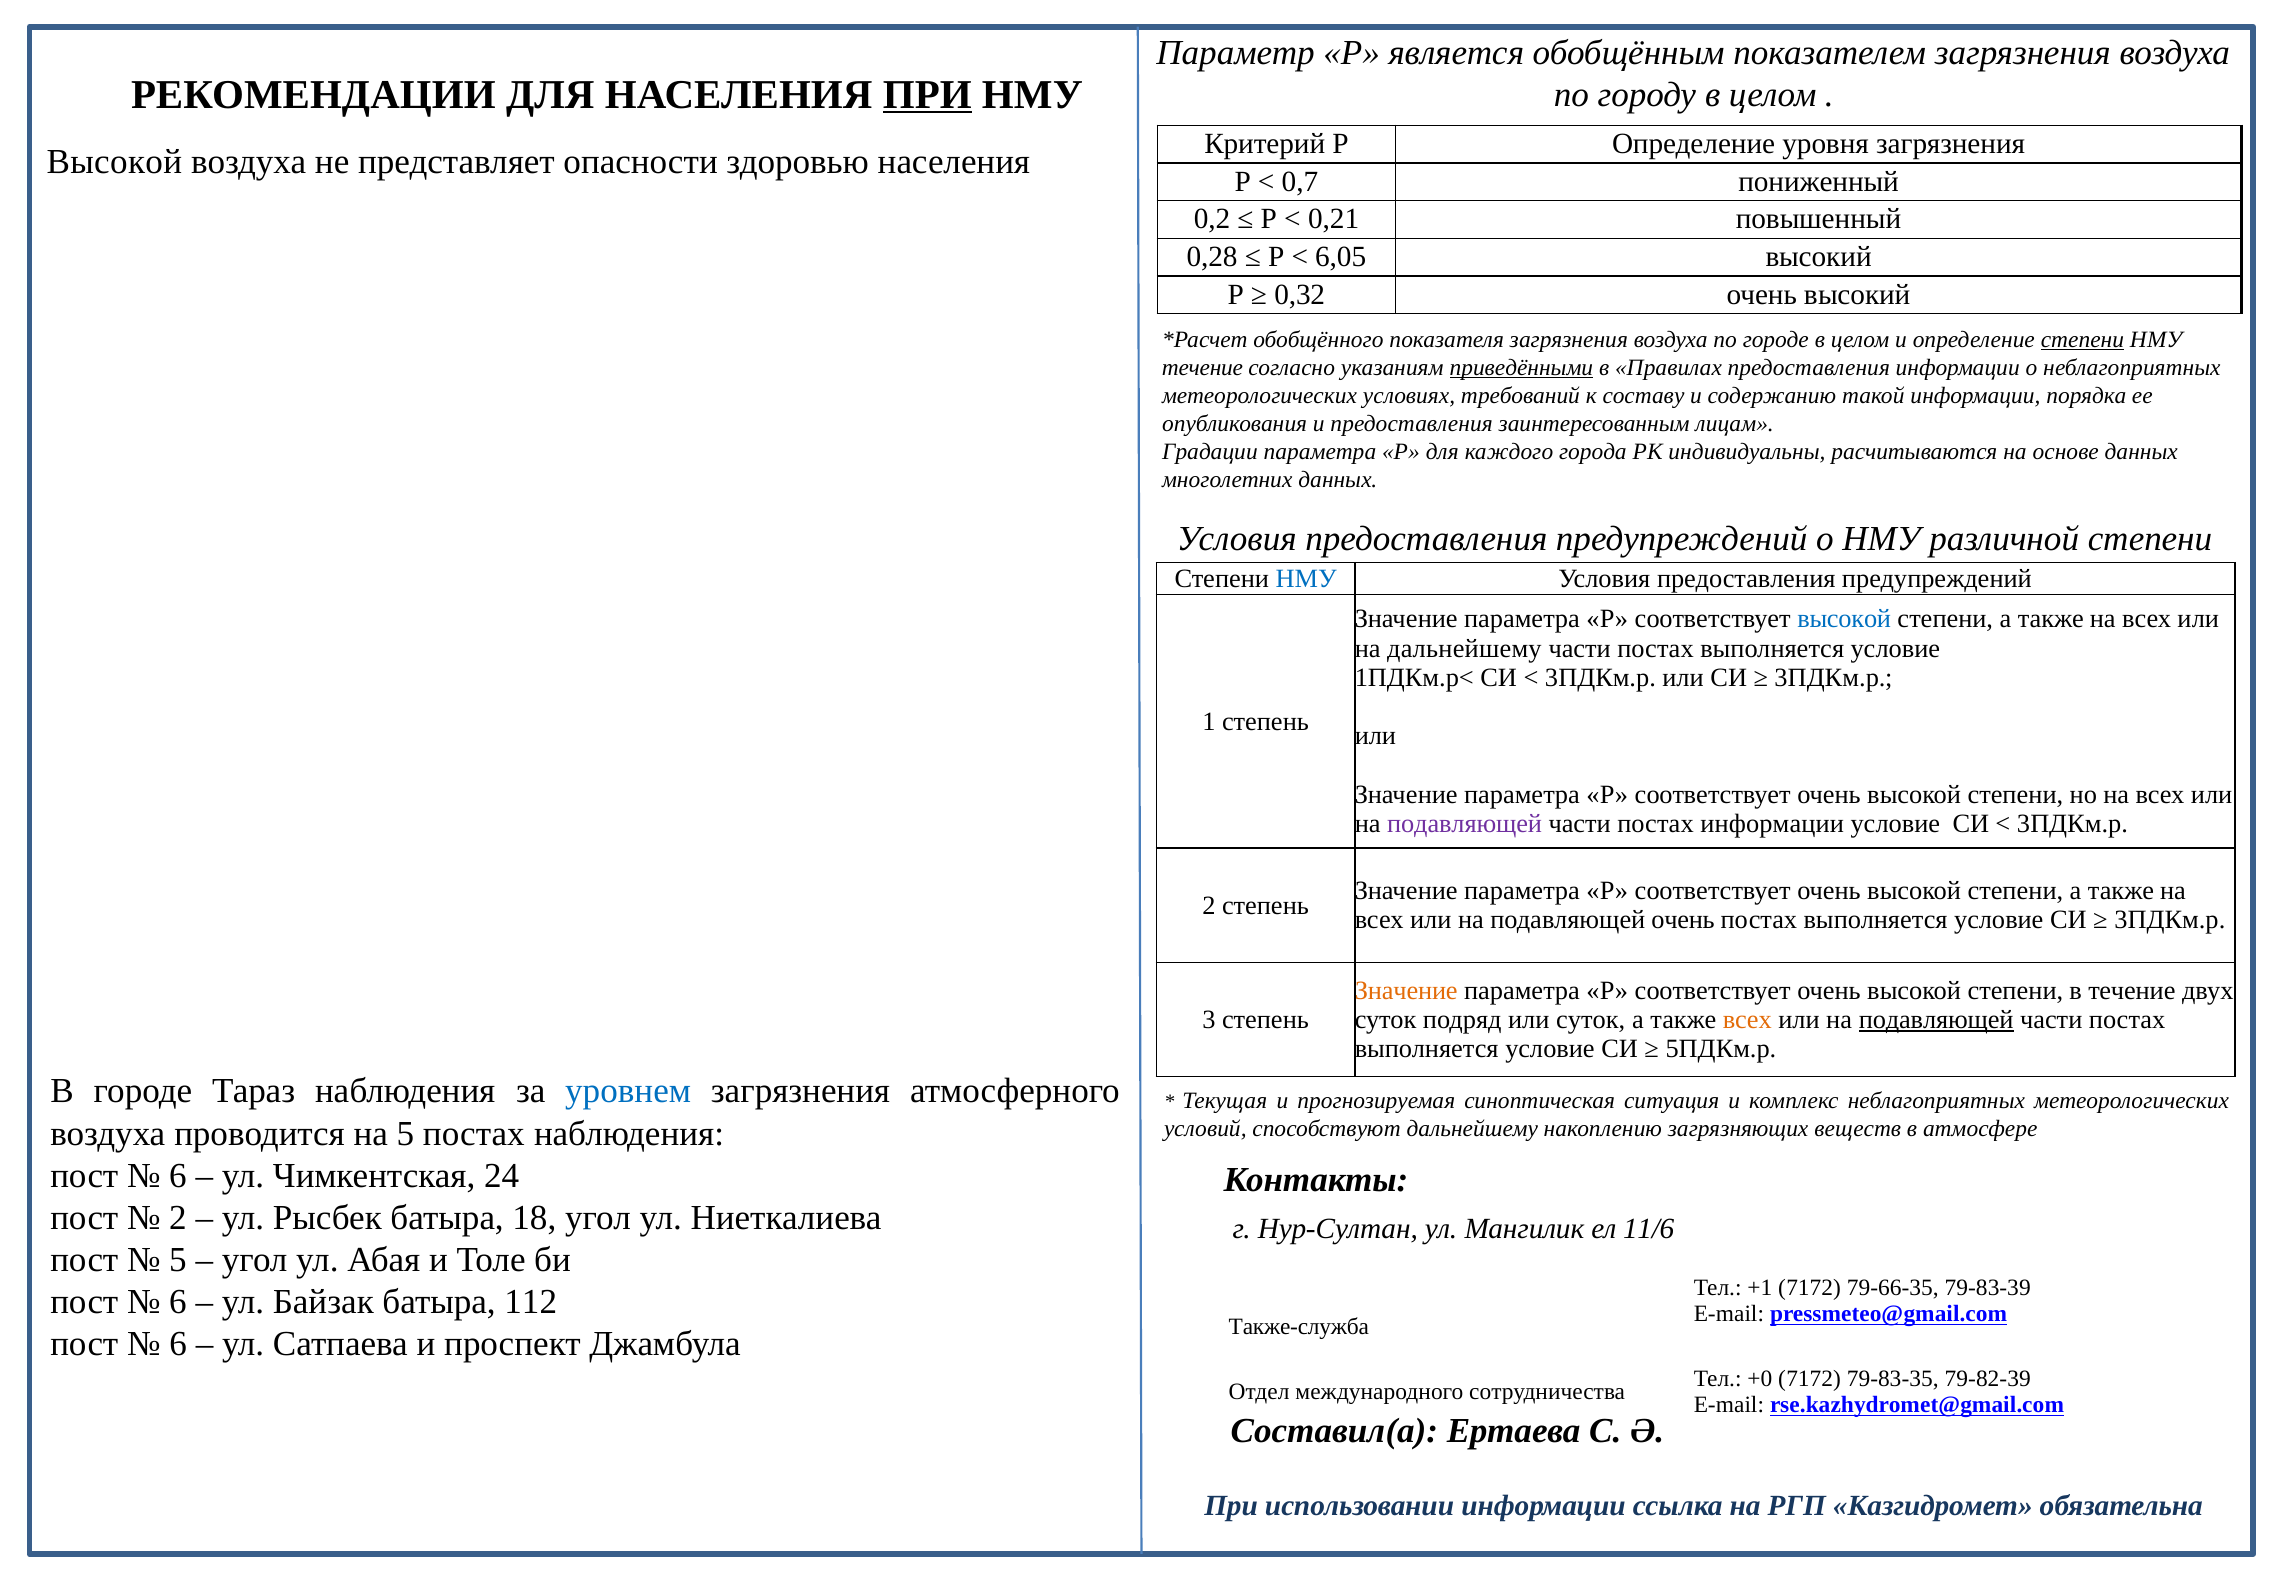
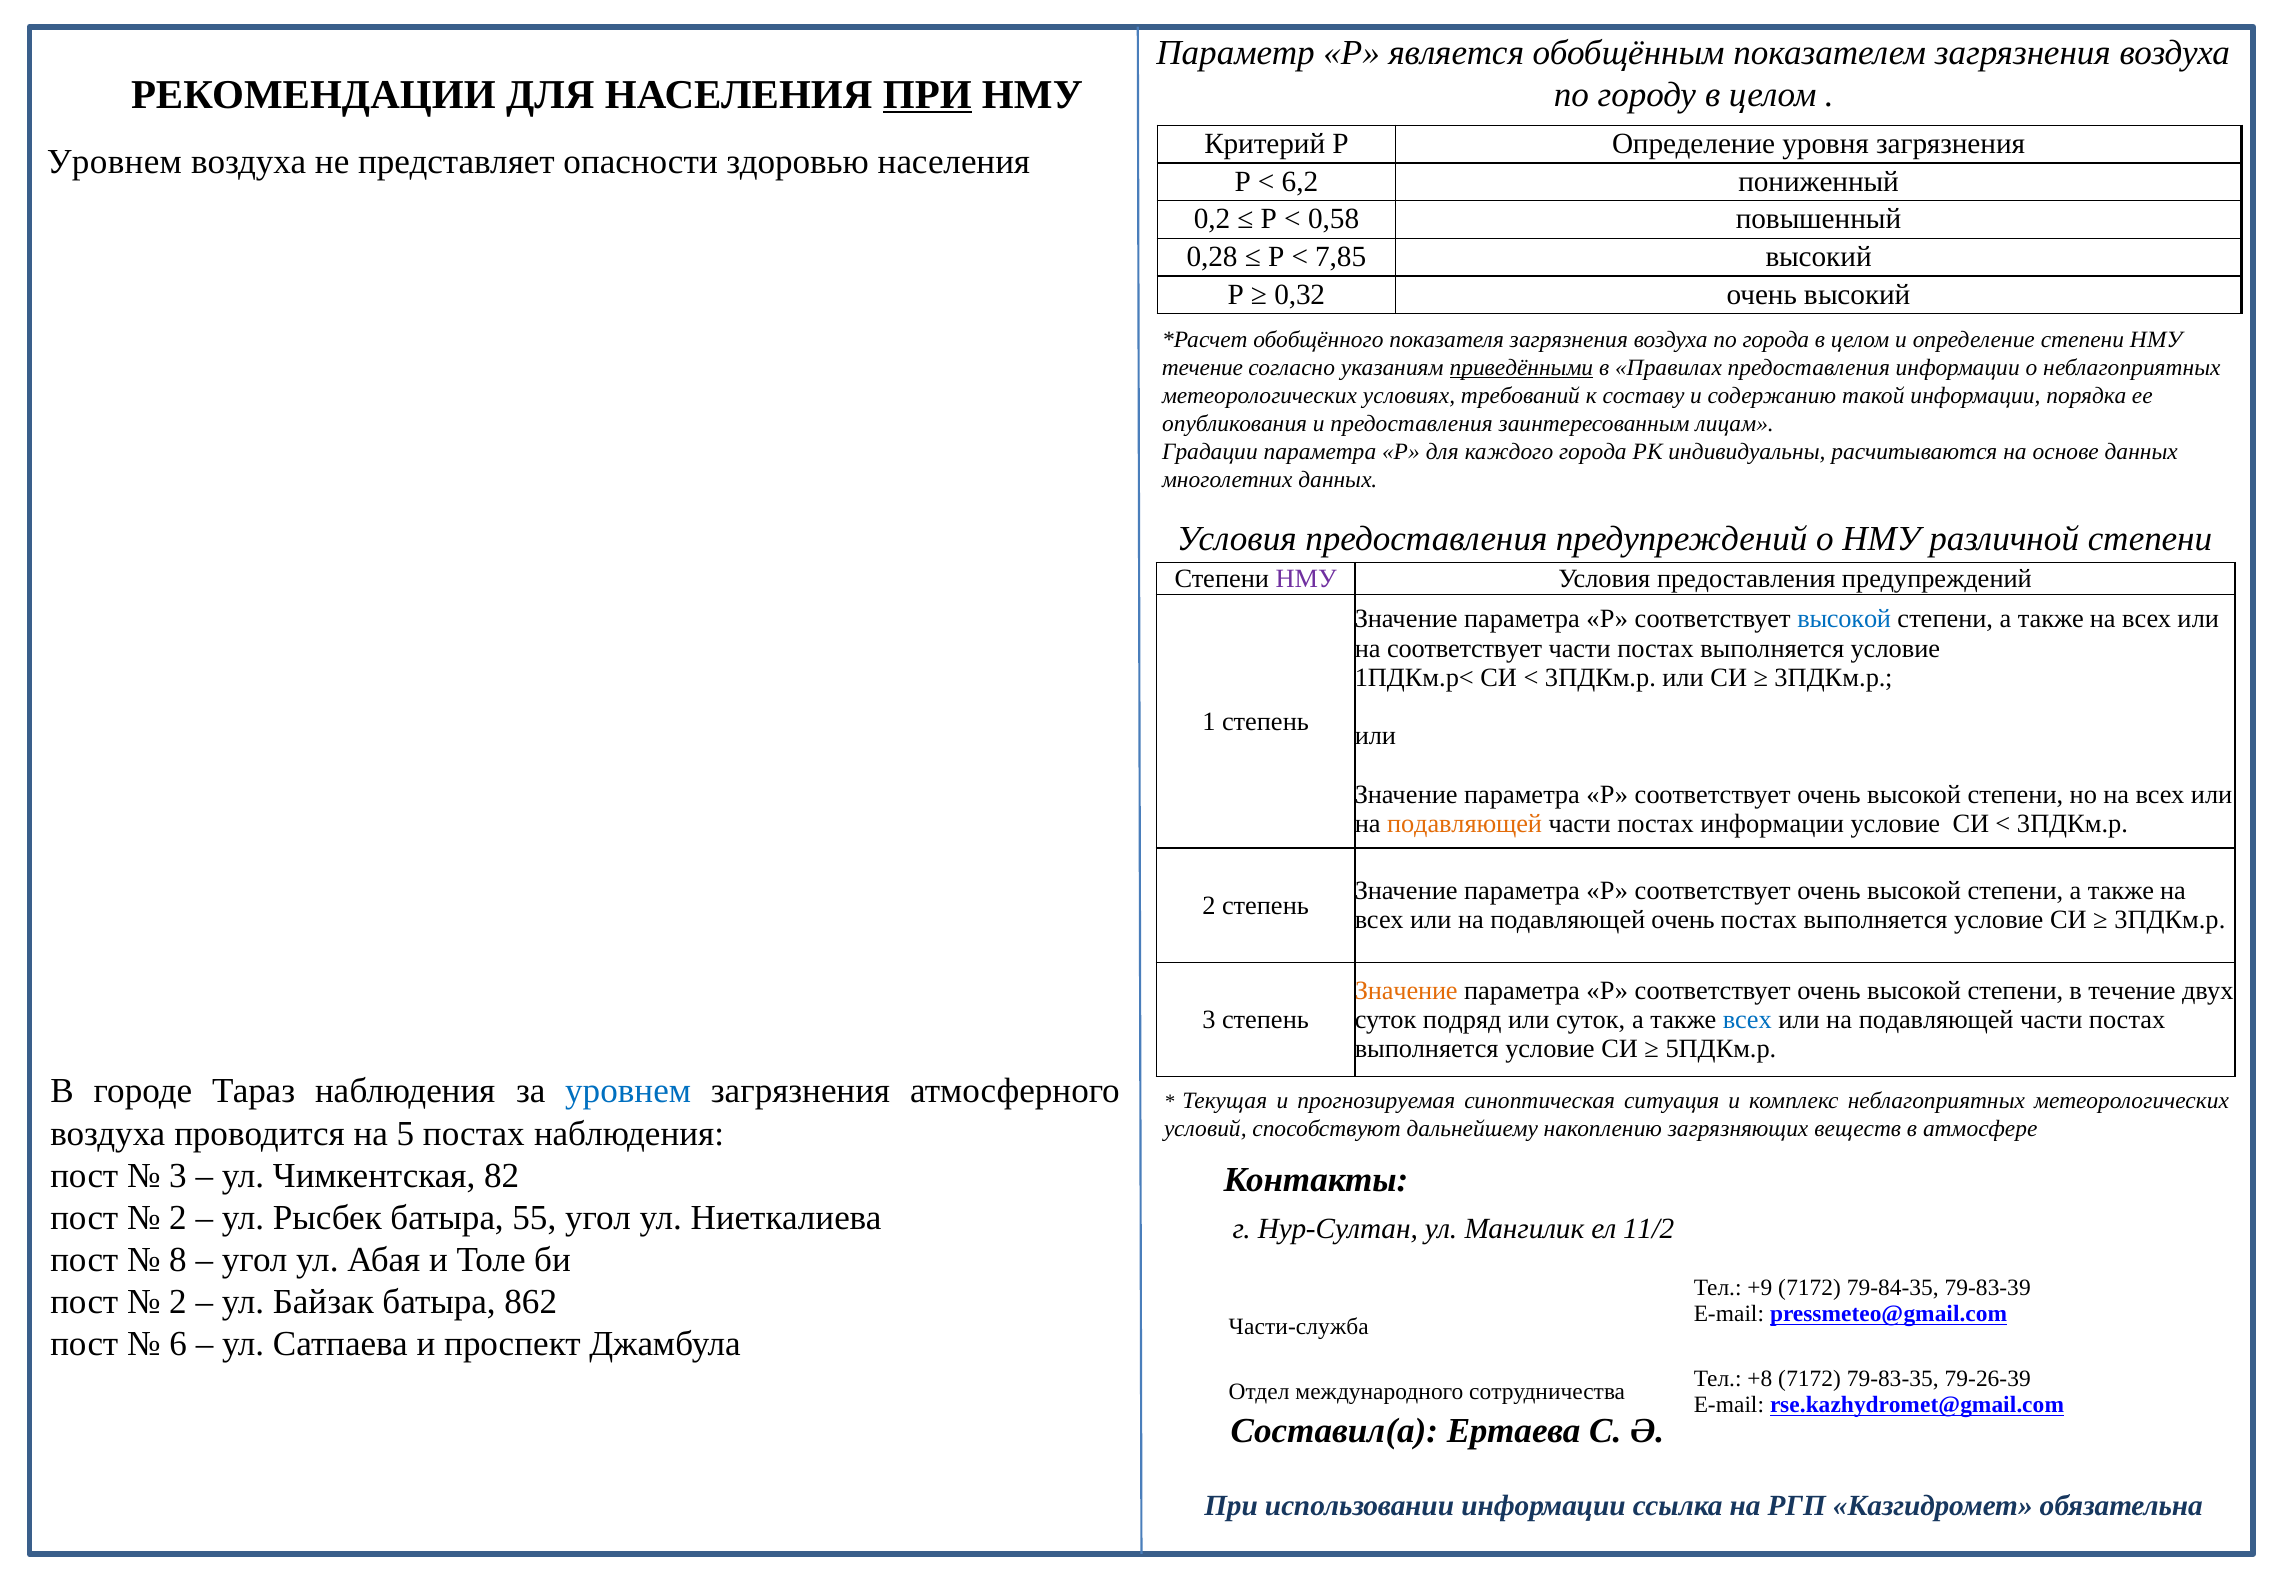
Высокой: Высокой -> Уровнем (114, 162)
0,7: 0,7 -> 6,2 (1300, 182)
0,21: 0,21 -> 0,58 (1334, 219)
6,05: 6,05 -> 7,85 (1341, 257)
по городе: городе -> города (1776, 339)
степени underline: present -> none (2082, 339)
НМУ colour: blue -> purple (1306, 578)
на дальнейшему: дальнейшему -> соответствует (1465, 648)
подавляющей colour: purple -> orange (1465, 823)
всех colour: orange -> blue (1747, 1019)
подавляющей underline: present -> none (1936, 1019)
6: 6 -> 3 (178, 1175)
24: 24 -> 82 (502, 1175)
18: 18 -> 55 (534, 1217)
11/6: 11/6 -> 11/2 (1649, 1229)
5: 5 -> 8 (178, 1260)
+1: +1 -> +9 (1760, 1288)
79-66-35: 79-66-35 -> 79-84-35 (1893, 1288)
6: 6 -> 2 (178, 1302)
112: 112 -> 862 (531, 1302)
Также-служба: Также-служба -> Части-служба (1299, 1327)
+0: +0 -> +8 (1760, 1379)
79-82-39: 79-82-39 -> 79-26-39 (1988, 1379)
